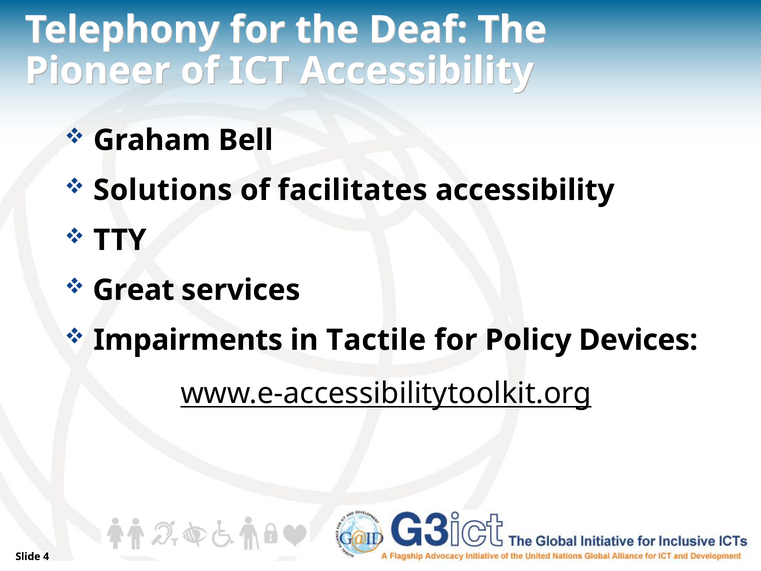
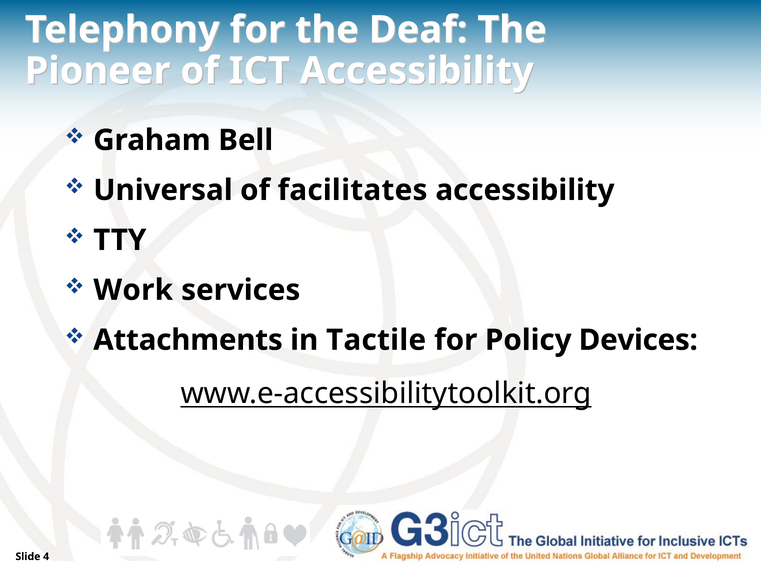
Solutions: Solutions -> Universal (163, 190)
Great: Great -> Work (133, 290)
Impairments: Impairments -> Attachments (188, 340)
